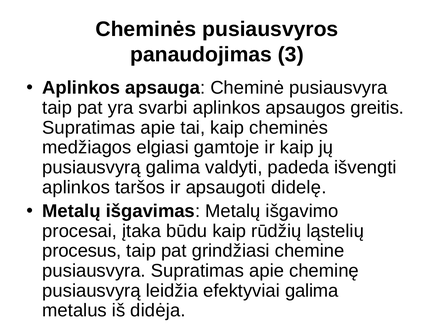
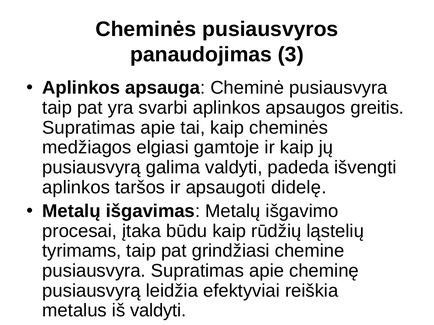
procesus: procesus -> tyrimams (82, 251)
efektyviai galima: galima -> reiškia (312, 291)
iš didėja: didėja -> valdyti (158, 311)
